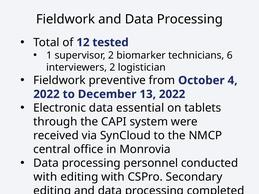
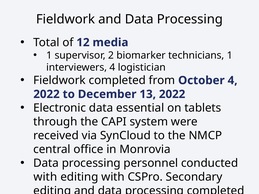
tested: tested -> media (110, 43)
technicians 6: 6 -> 1 (230, 55)
interviewers 2: 2 -> 4 (112, 67)
Fieldwork preventive: preventive -> completed (117, 81)
